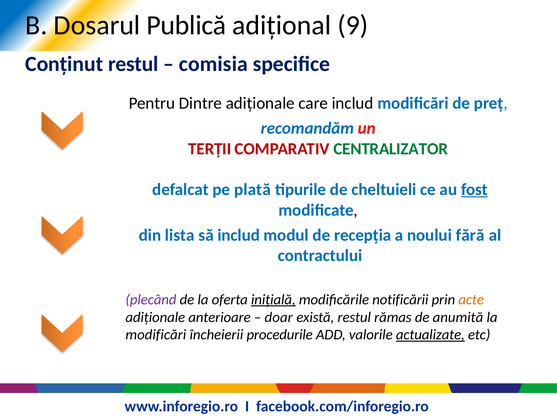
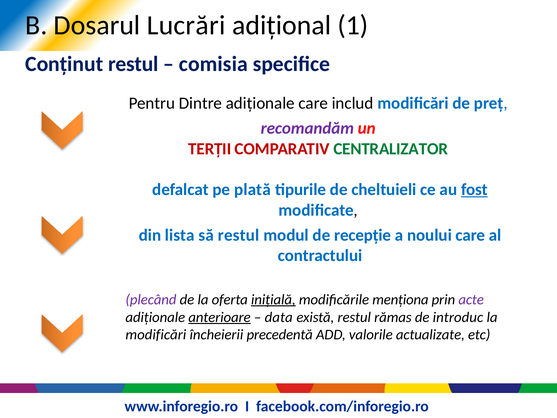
Publică: Publică -> Lucrări (186, 25)
9: 9 -> 1 (353, 25)
recomandăm colour: blue -> purple (307, 128)
să includ: includ -> restul (239, 235)
recepția: recepția -> recepție (363, 235)
noului fără: fără -> care (470, 235)
notificării: notificării -> menționa (400, 299)
acte colour: orange -> purple (471, 299)
anterioare underline: none -> present (219, 317)
doar: doar -> data (279, 317)
anumită: anumită -> introduc (458, 317)
procedurile: procedurile -> precedentă (280, 335)
actualizate underline: present -> none (430, 335)
